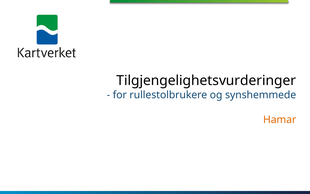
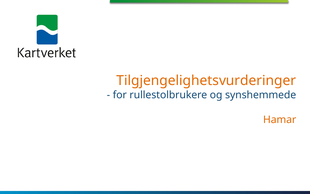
Tilgjengelighetsvurderinger colour: black -> orange (206, 81)
